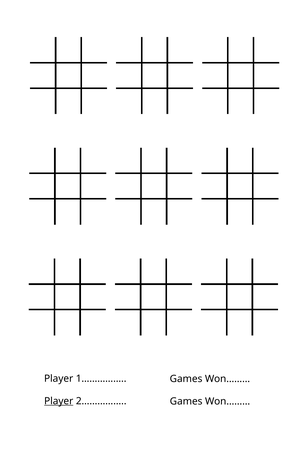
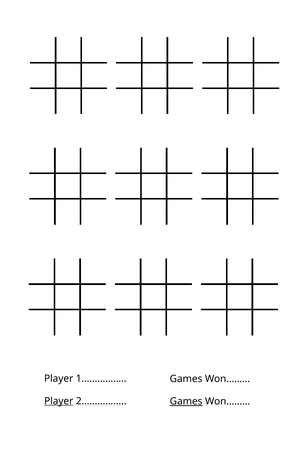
Games underline: none -> present (186, 401)
